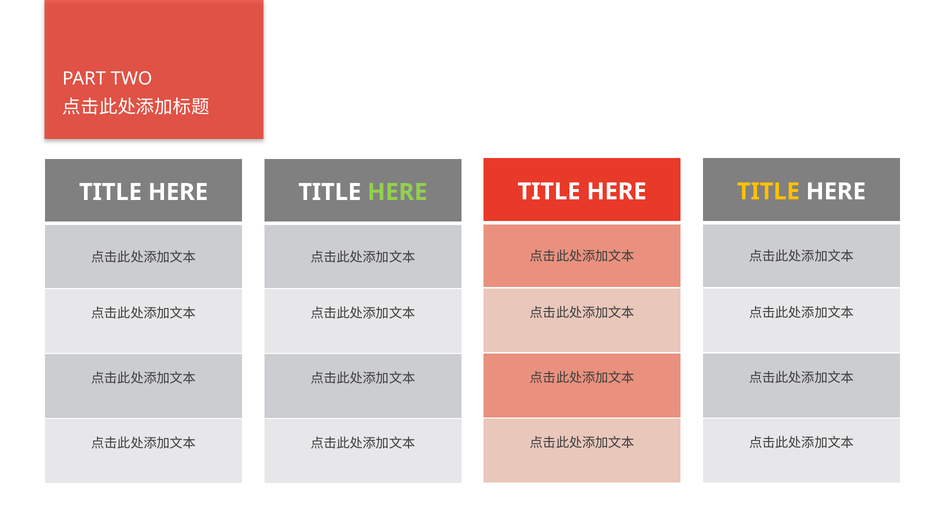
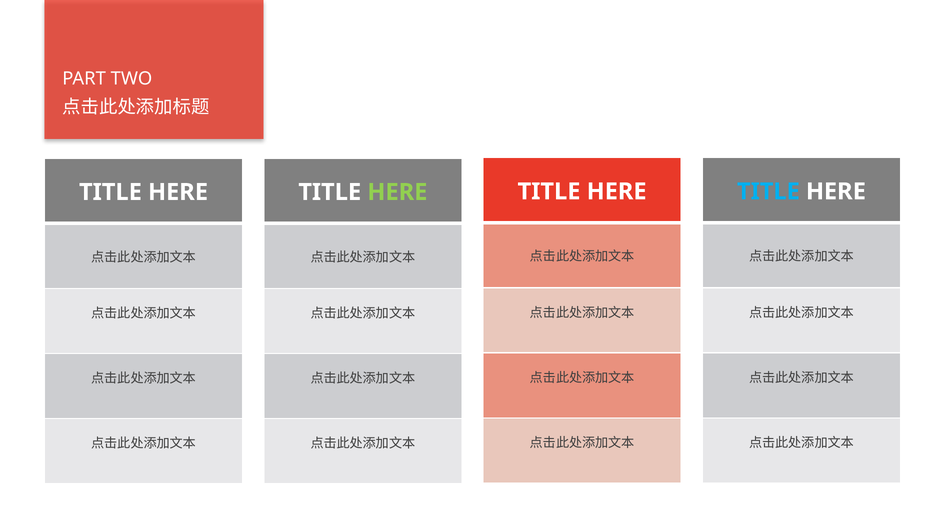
TITLE colour: yellow -> light blue (768, 191)
